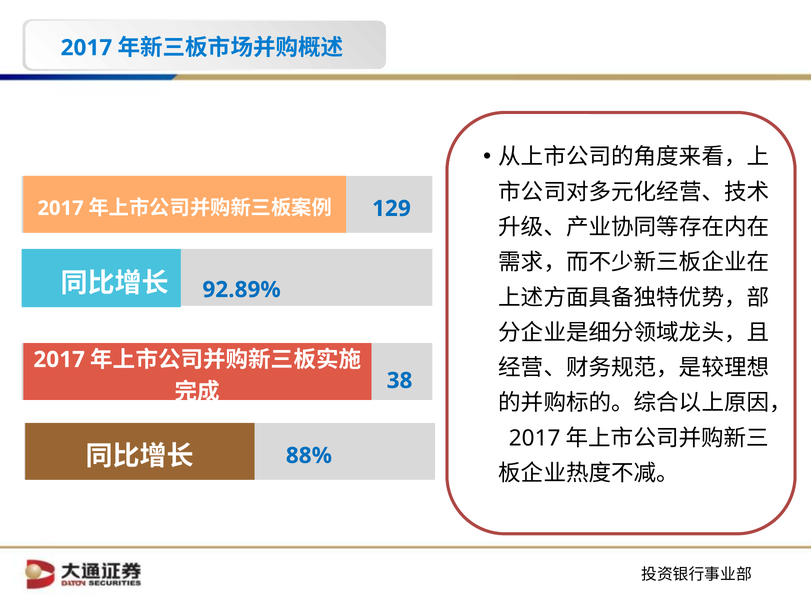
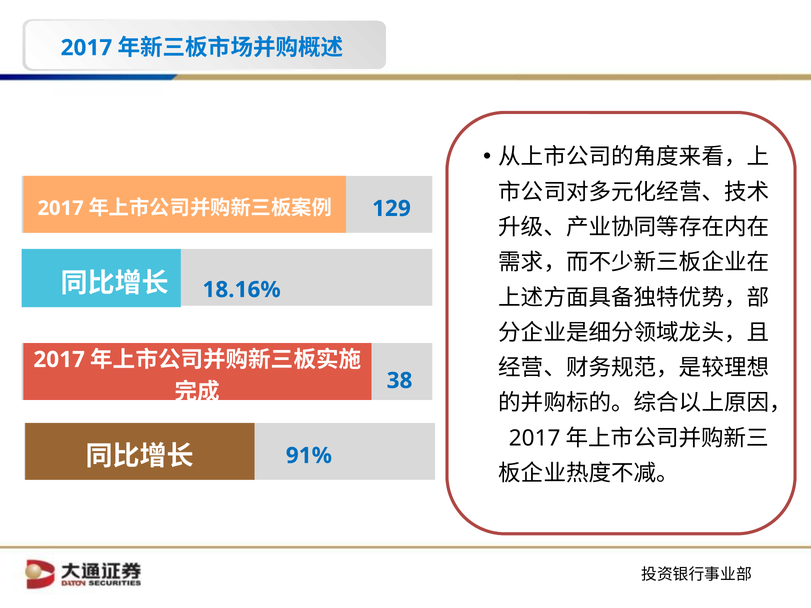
92.89%: 92.89% -> 18.16% (242, 290)
88%: 88% -> 91% (309, 456)
